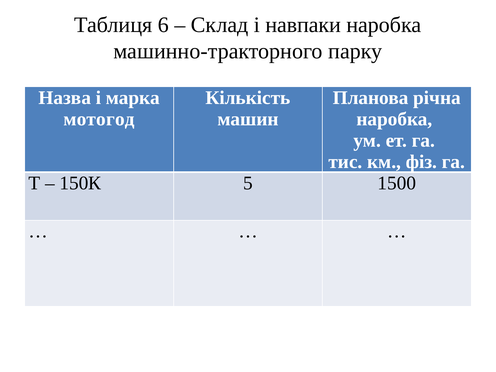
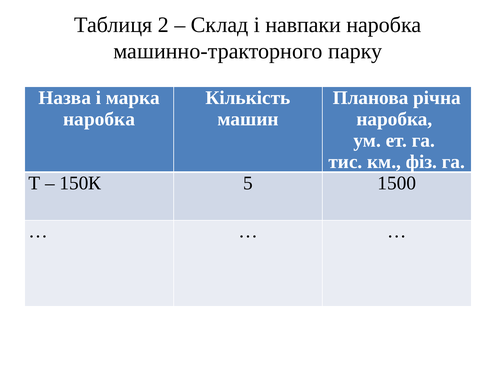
6: 6 -> 2 (163, 25)
мотогод: мотогод -> наробка (99, 119)
